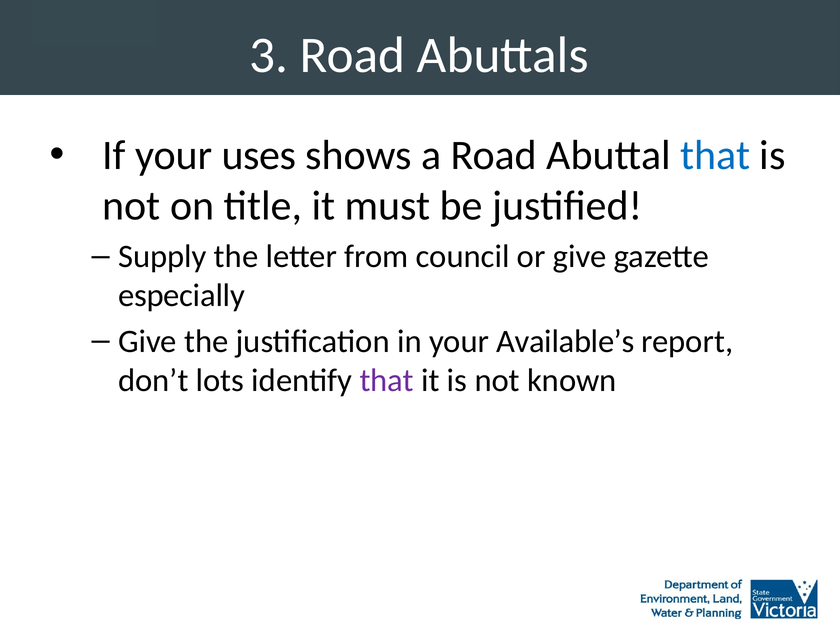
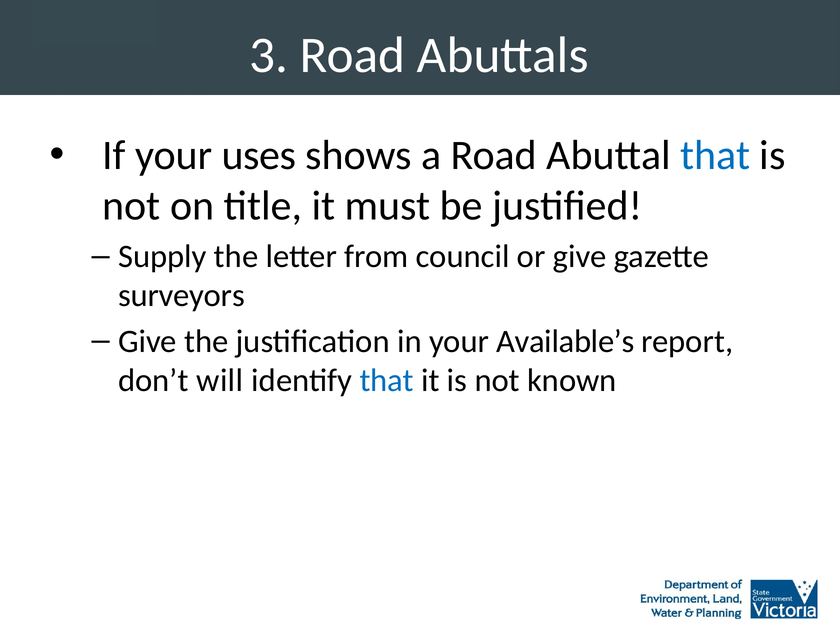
especially: especially -> surveyors (181, 296)
lots: lots -> will (220, 380)
that colour: purple -> blue (387, 380)
